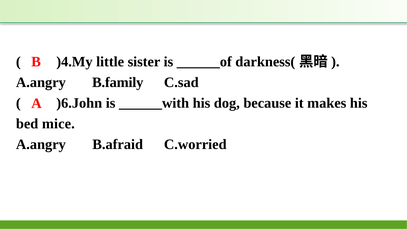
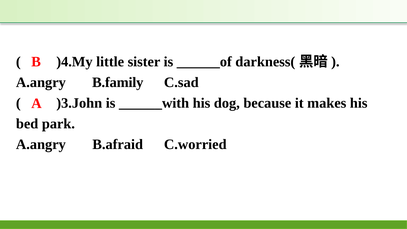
)6.John: )6.John -> )3.John (79, 103)
mice: mice -> park (58, 124)
